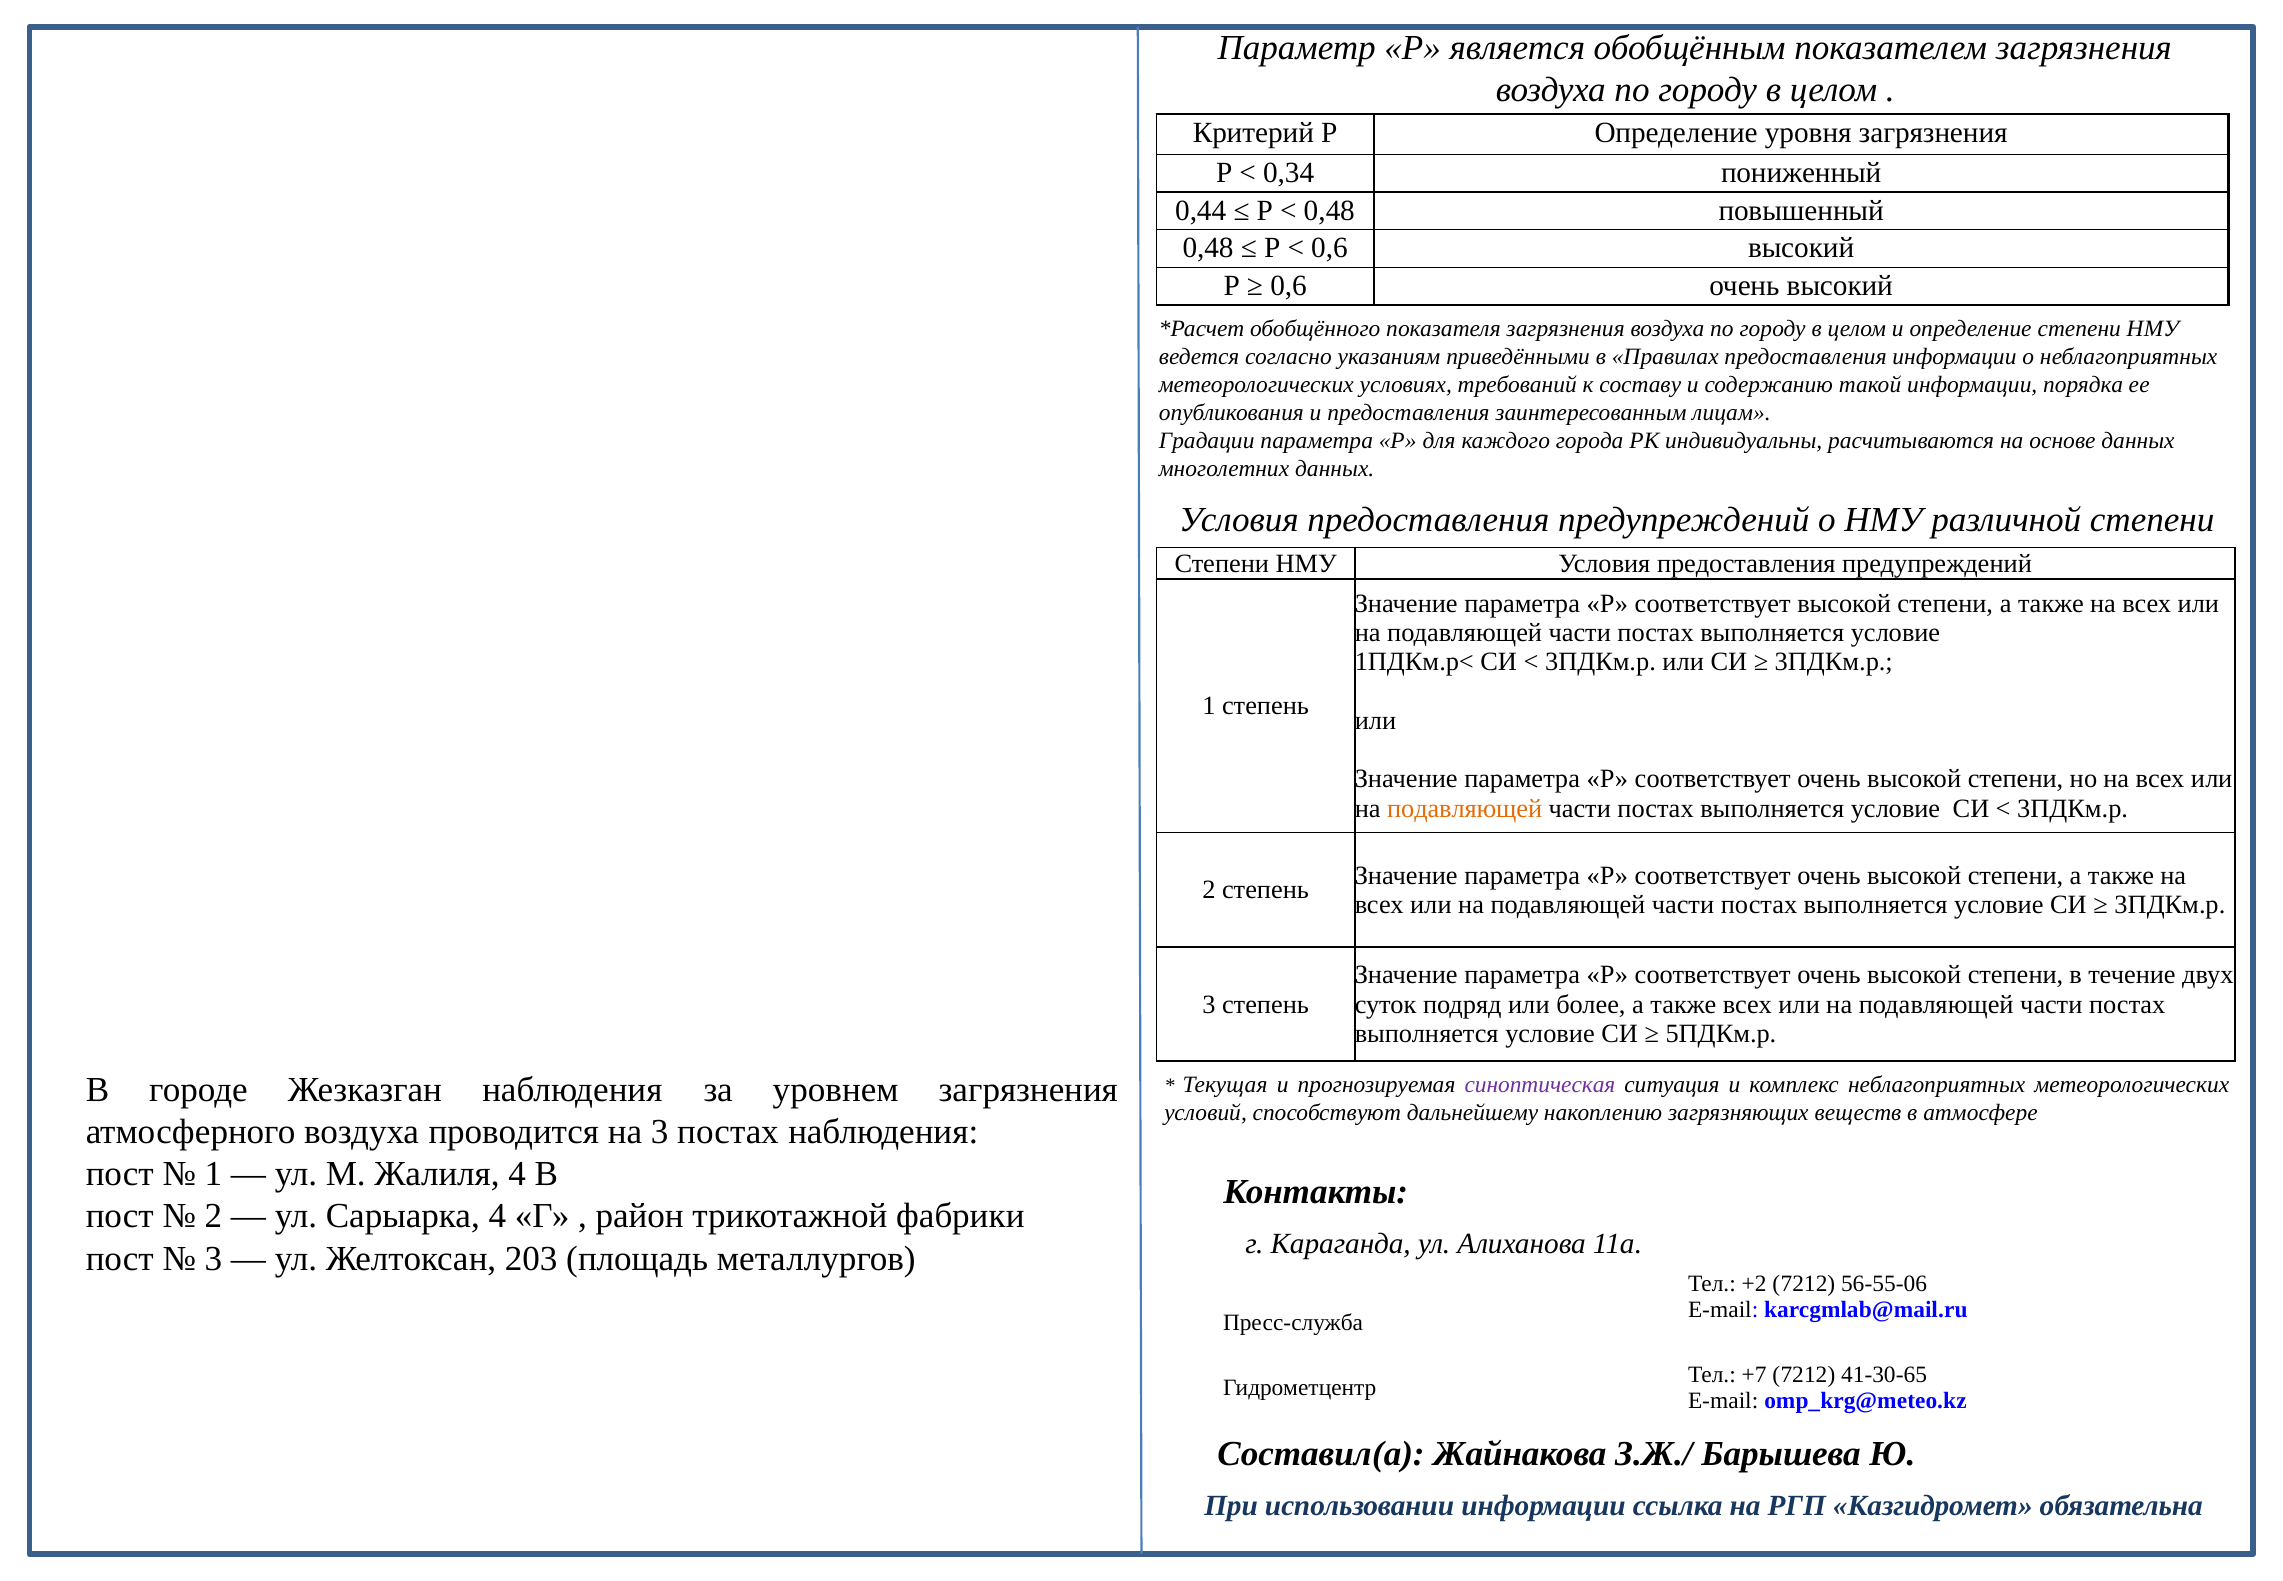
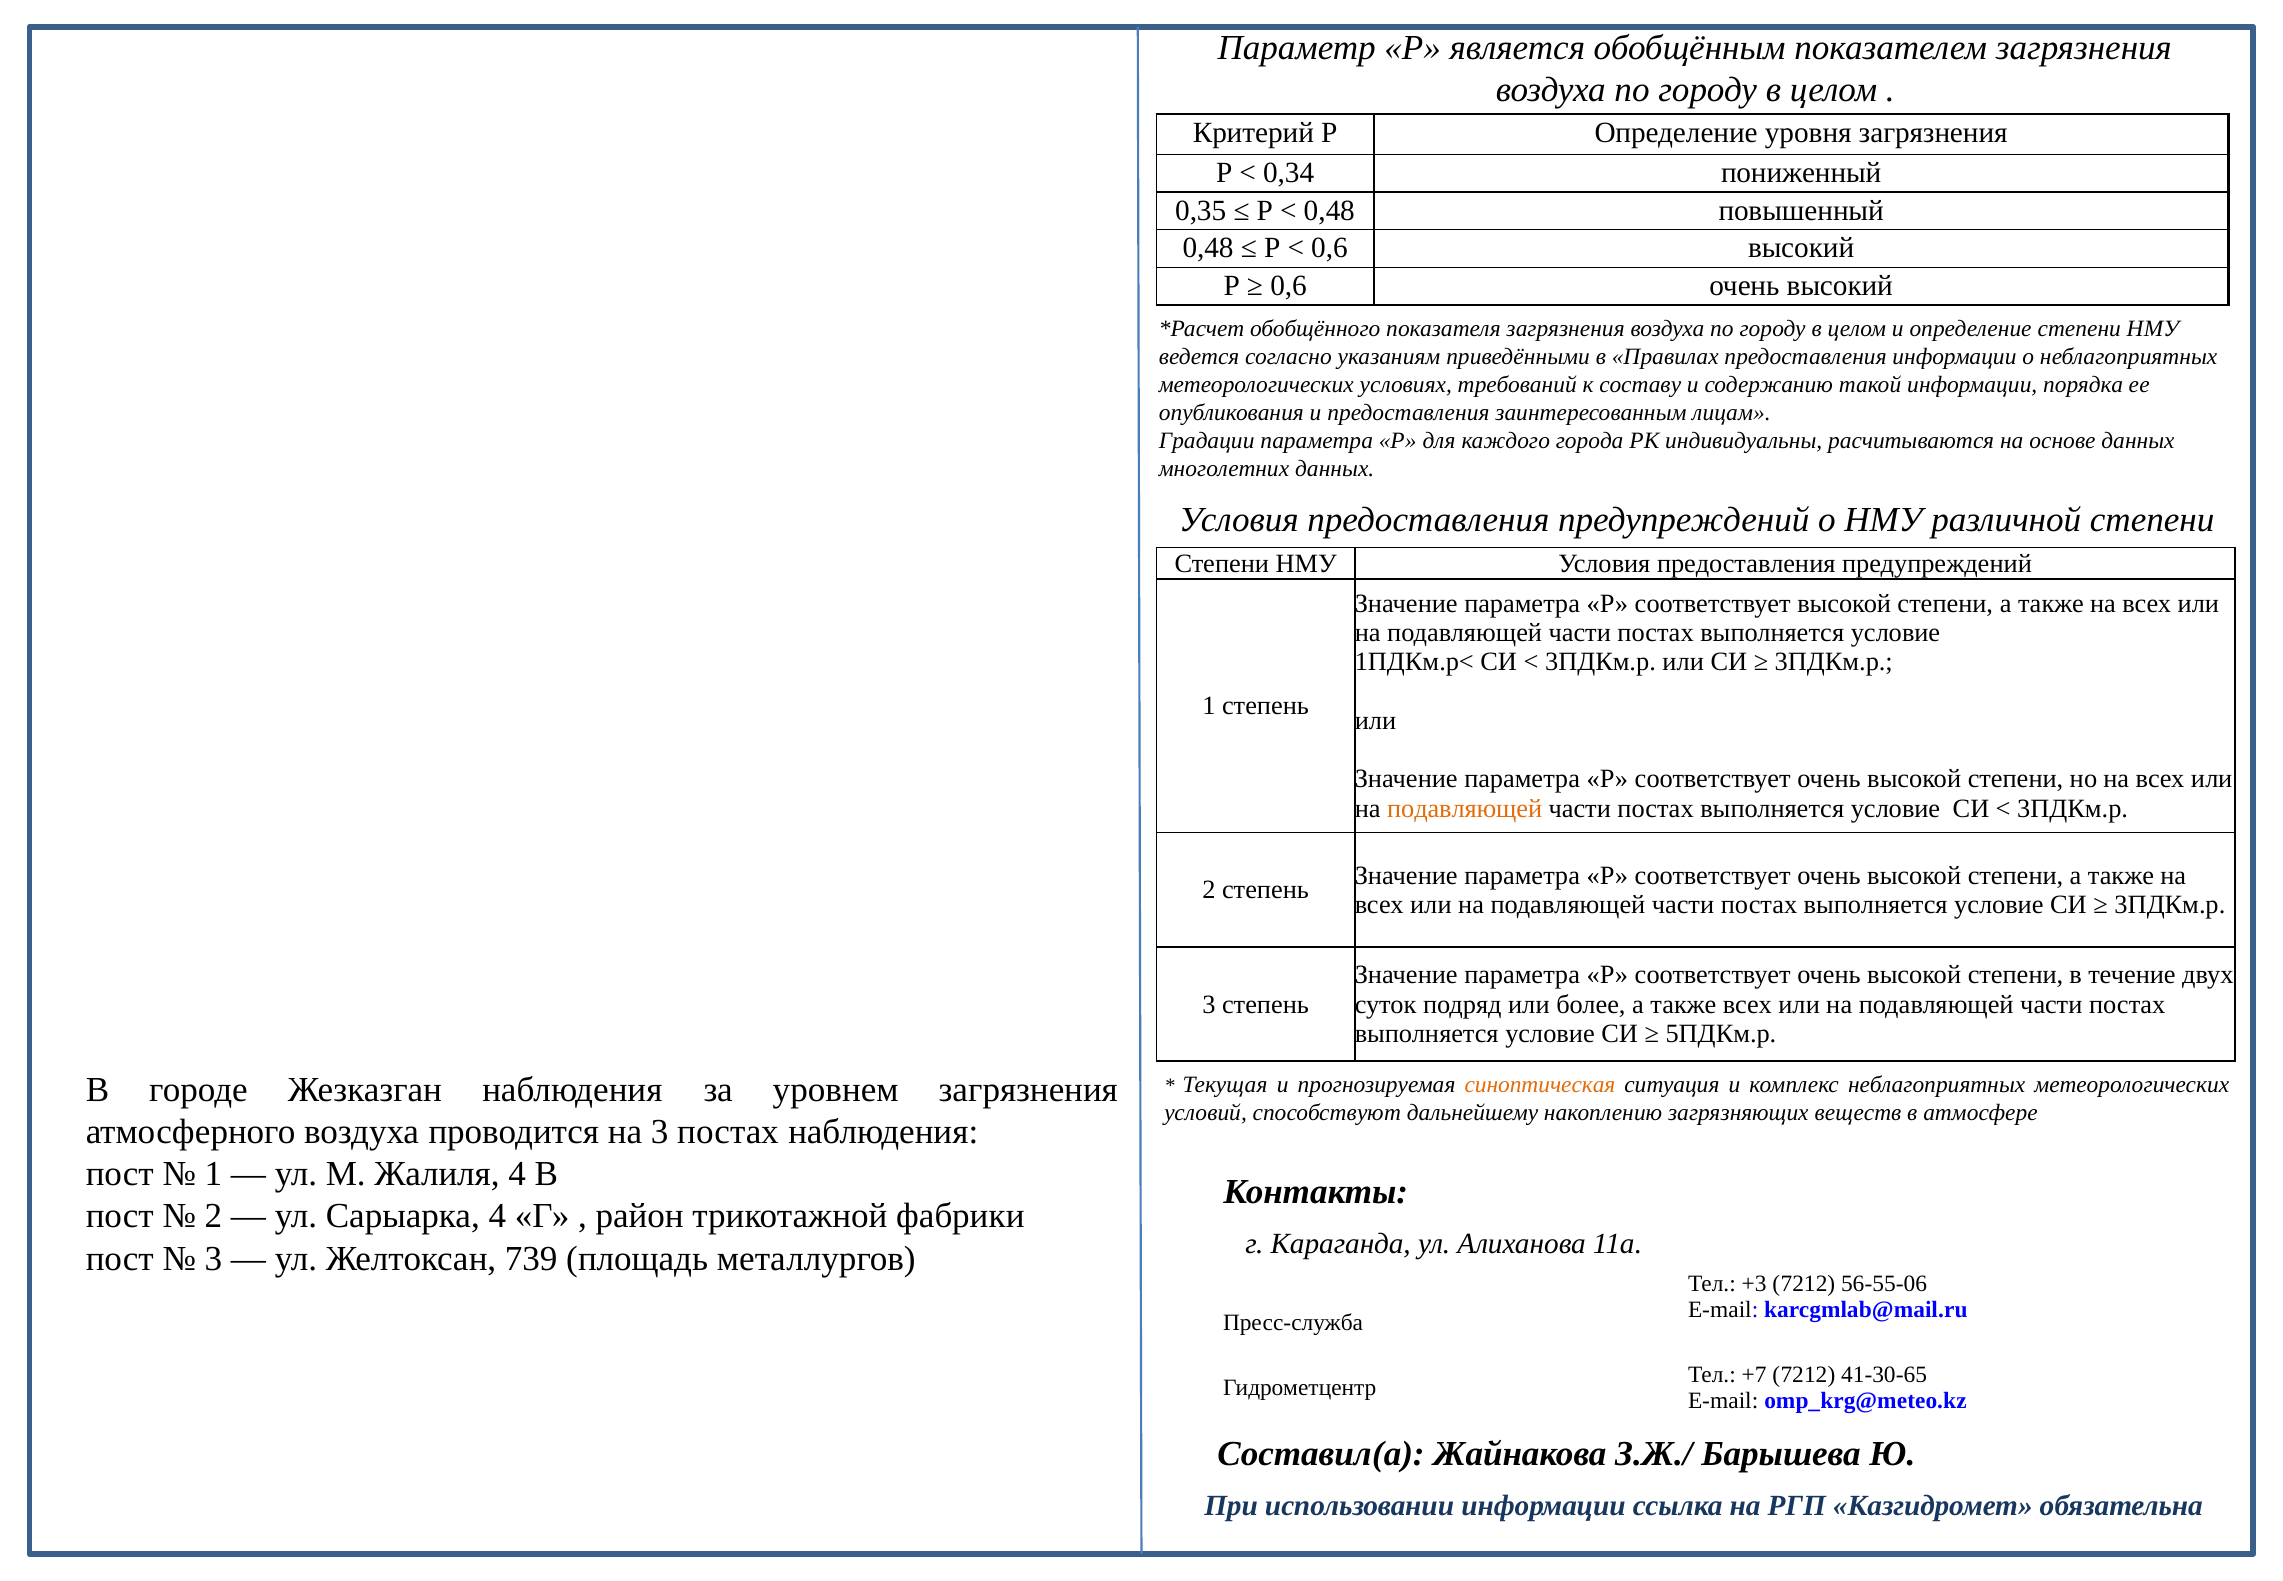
0,44: 0,44 -> 0,35 (1201, 210)
синоптическая colour: purple -> orange (1540, 1085)
203: 203 -> 739 (531, 1258)
+2: +2 -> +3 (1754, 1283)
